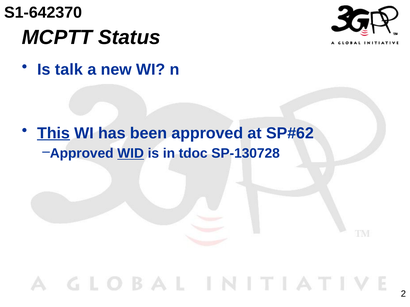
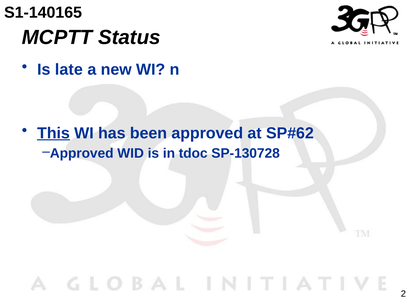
S1-642370: S1-642370 -> S1-140165 (43, 13)
talk: talk -> late (69, 70)
WID underline: present -> none (131, 154)
